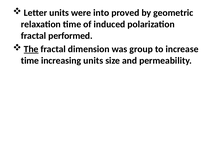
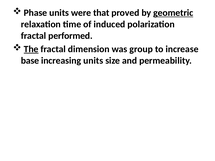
Letter: Letter -> Phase (35, 13)
into: into -> that (101, 13)
geometric underline: none -> present (173, 13)
time: time -> base (30, 61)
